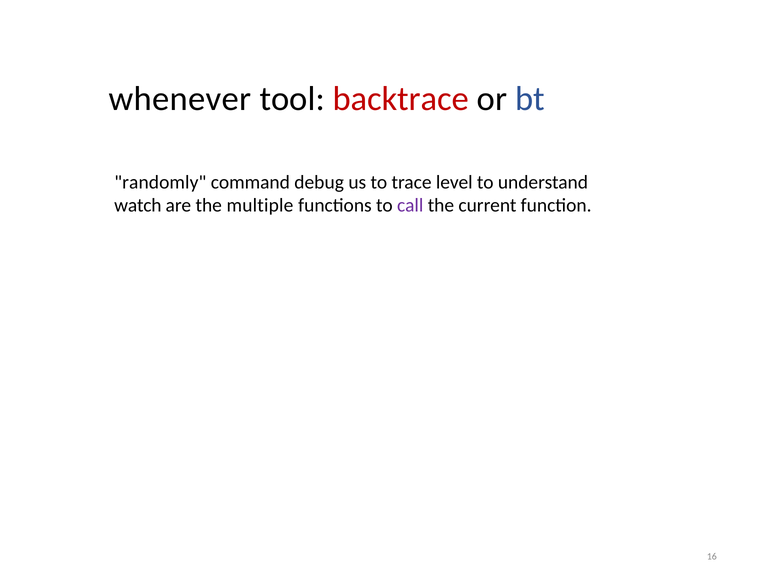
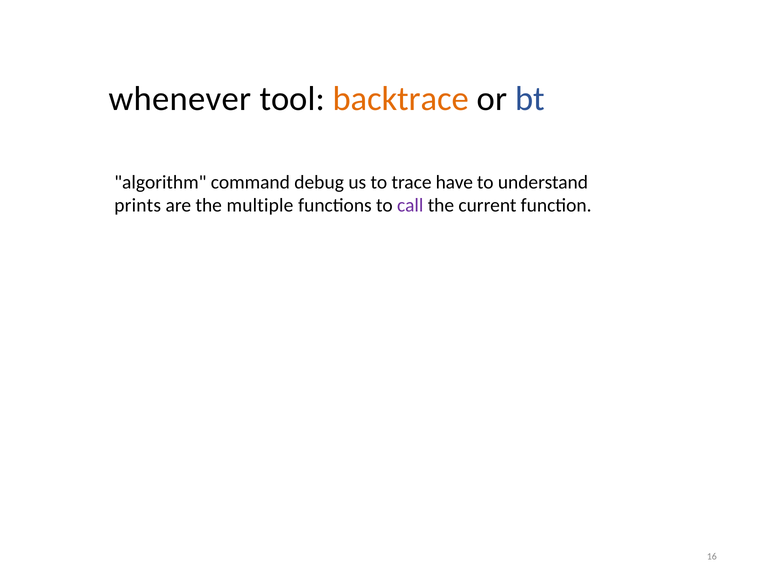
backtrace colour: red -> orange (401, 99)
randomly: randomly -> algorithm (160, 182)
level: level -> have (454, 182)
watch: watch -> prints (138, 206)
